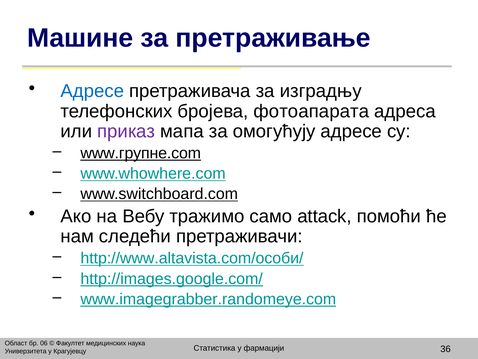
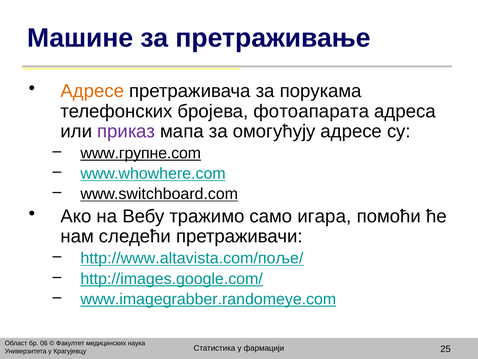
Адресе colour: blue -> orange (92, 91)
изградњу: изградњу -> порукама (321, 91)
attack: attack -> игара (324, 216)
http://www.altavista.com/особи/: http://www.altavista.com/особи/ -> http://www.altavista.com/поље/ (192, 258)
36: 36 -> 25 (446, 349)
